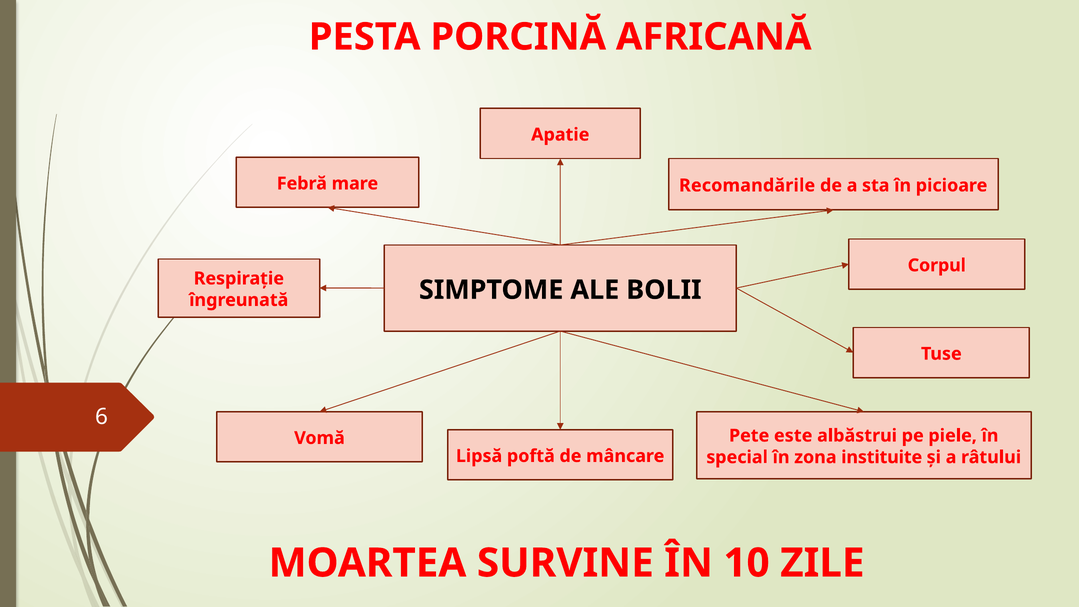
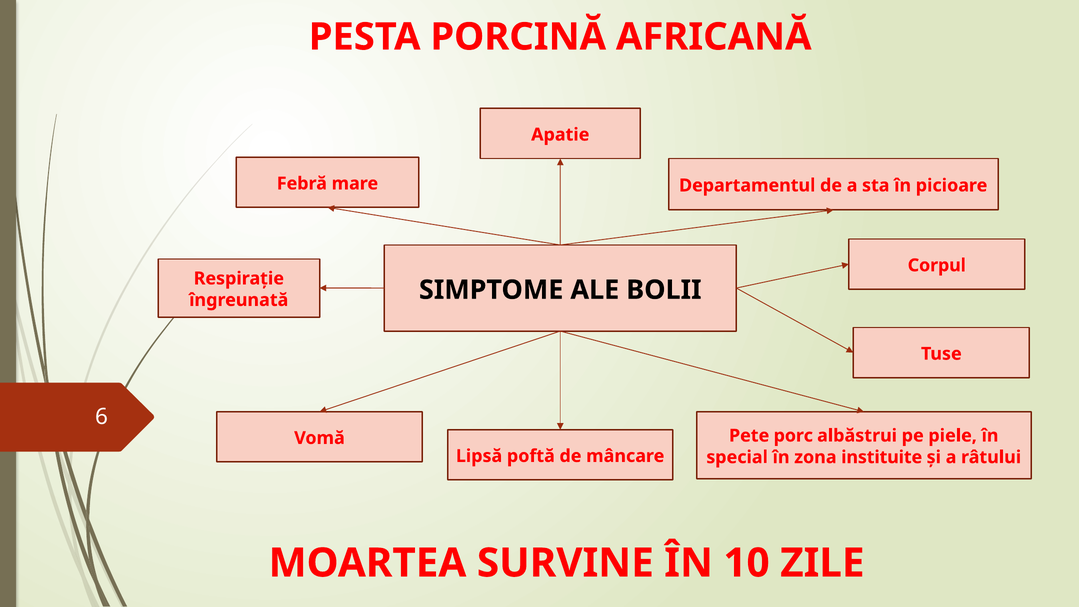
Recomandările: Recomandările -> Departamentul (747, 185)
este: este -> porc (793, 436)
